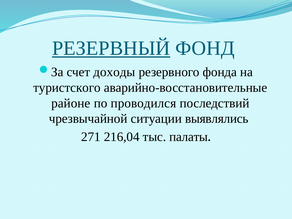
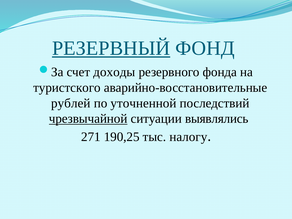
районе: районе -> рублей (71, 103)
проводился: проводился -> уточненной (143, 103)
чрезвычайной underline: none -> present (88, 119)
216,04: 216,04 -> 190,25 (122, 137)
палаты: палаты -> налогу (188, 137)
